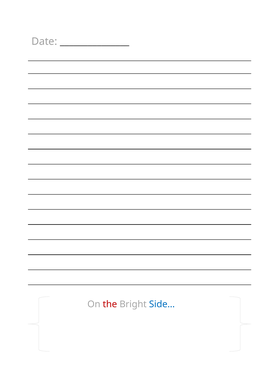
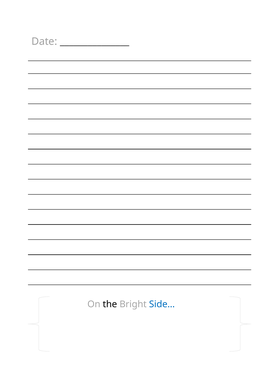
the colour: red -> black (110, 304)
